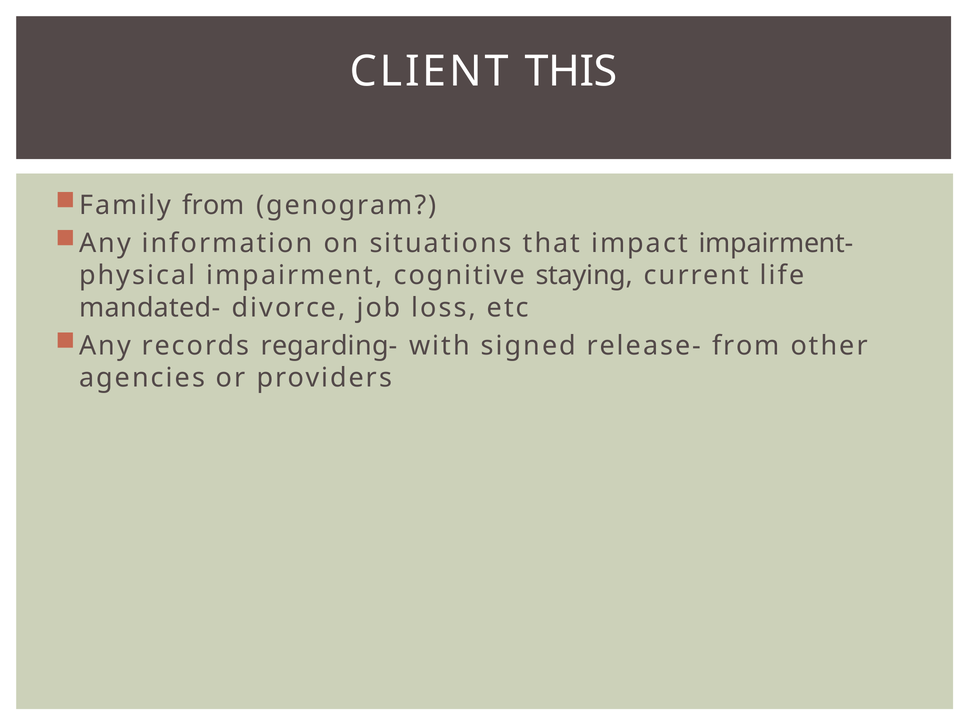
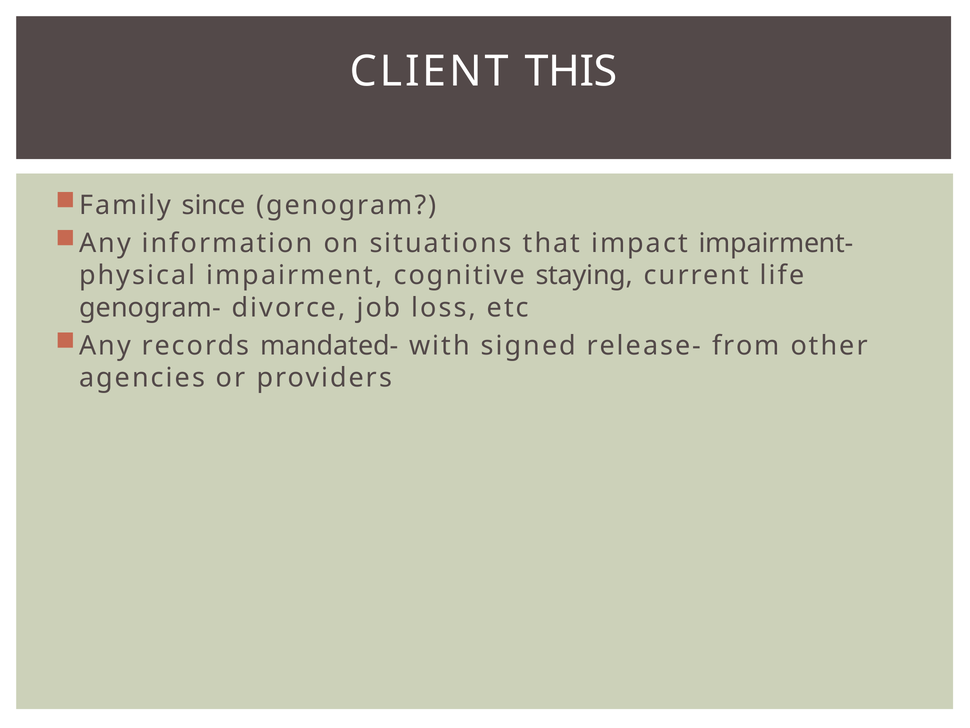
Family from: from -> since (214, 205)
mandated-: mandated- -> genogram- (150, 308)
regarding-: regarding- -> mandated- (329, 345)
